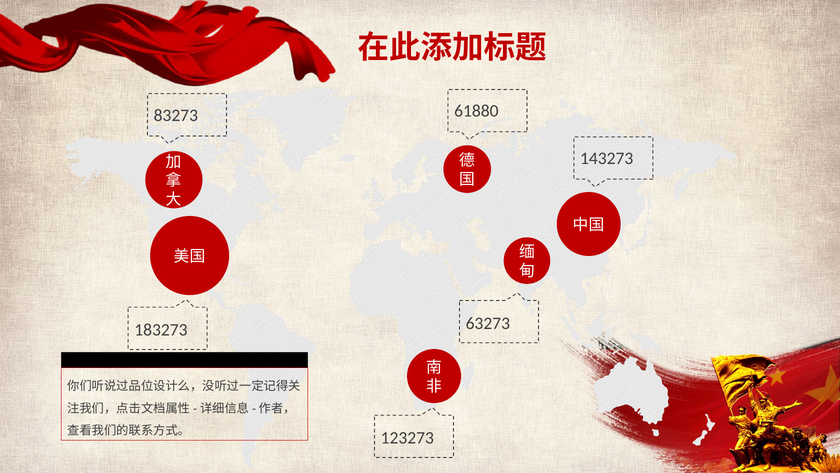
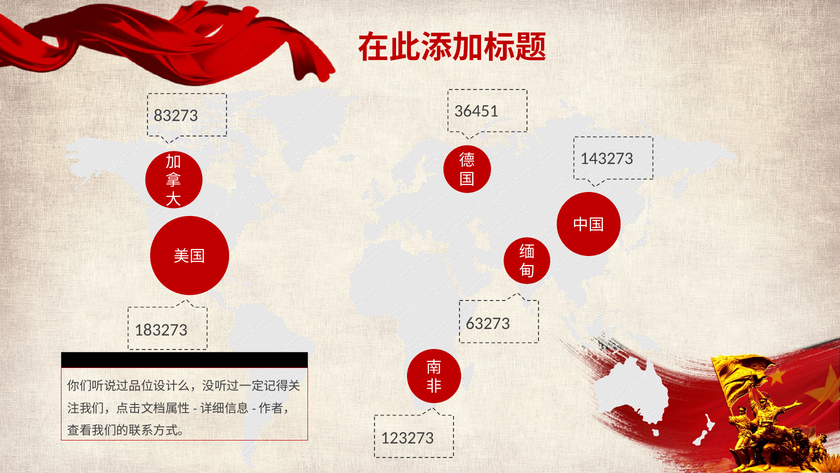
61880: 61880 -> 36451 (476, 111)
